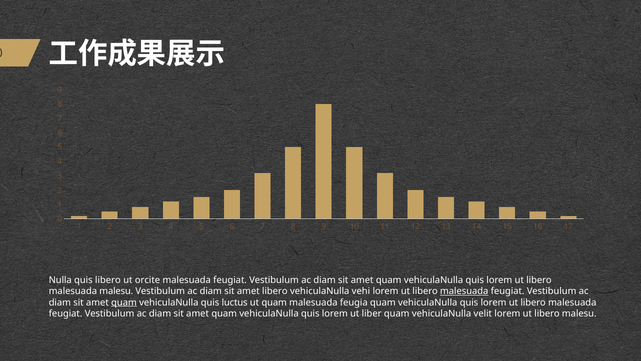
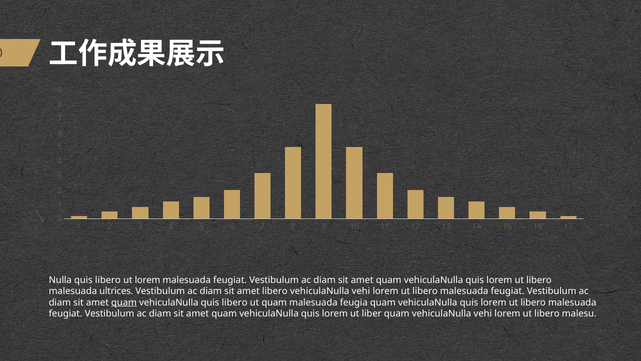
ut orcite: orcite -> lorem (148, 280)
malesuada malesu: malesu -> ultrices (116, 291)
malesuada underline: present -> none (464, 291)
vehiculaNulla quis luctus: luctus -> libero (235, 302)
quam vehiculaNulla velit: velit -> vehi (483, 313)
